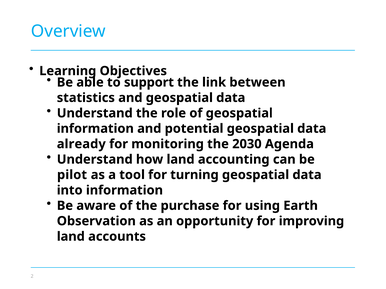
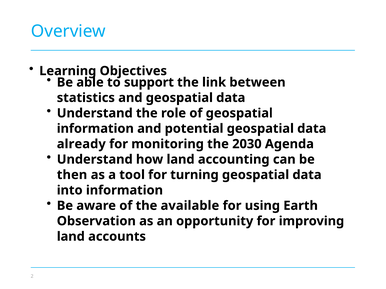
pilot: pilot -> then (72, 175)
purchase: purchase -> available (190, 206)
